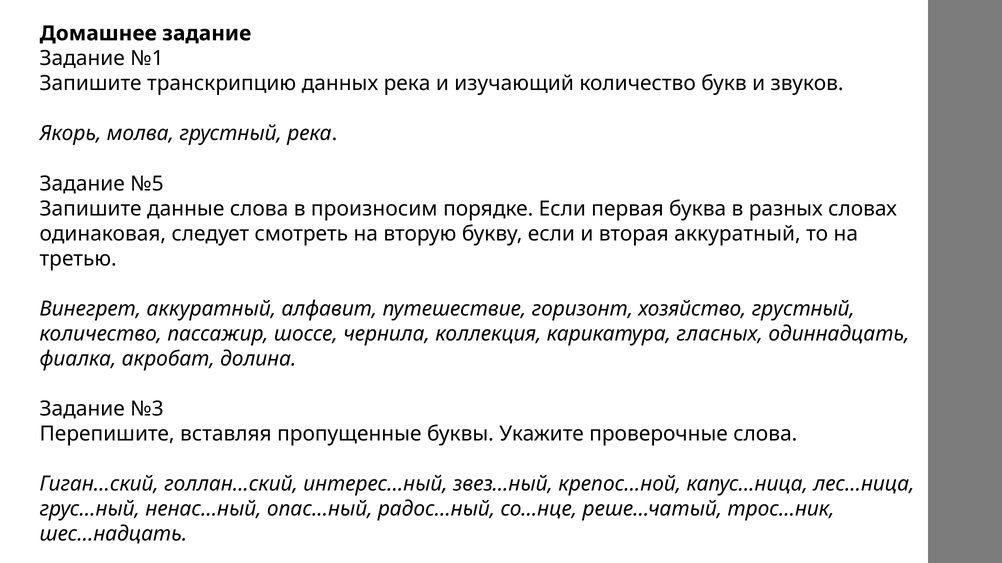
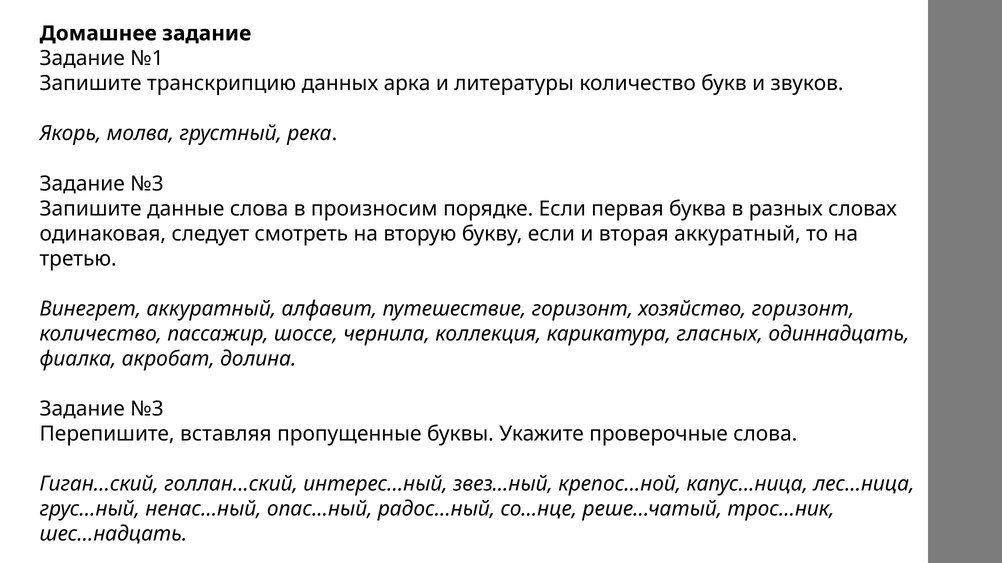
данных река: река -> арка (407, 84)
изучающий: изучающий -> литературы (514, 84)
№5: №5 -> №3 (147, 184)
хозяйство грустный: грустный -> горизонт (803, 309)
